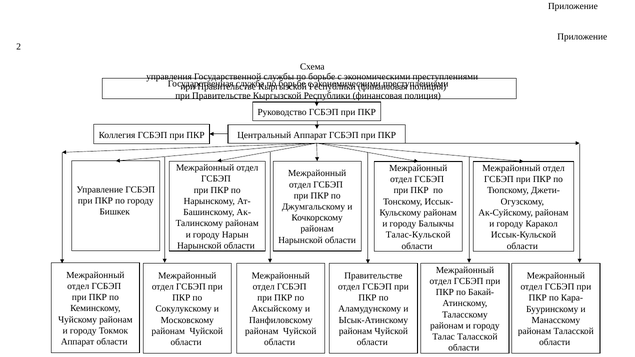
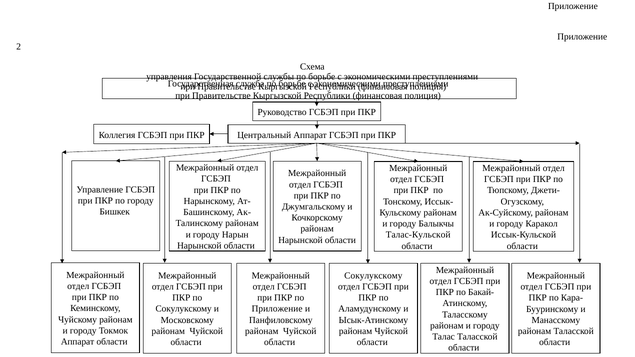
Правительстве: Правительстве -> Сокулукскому (373, 276)
Аксыйскому: Аксыйскому -> Приложение (277, 309)
